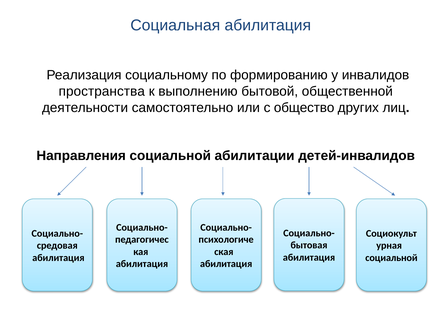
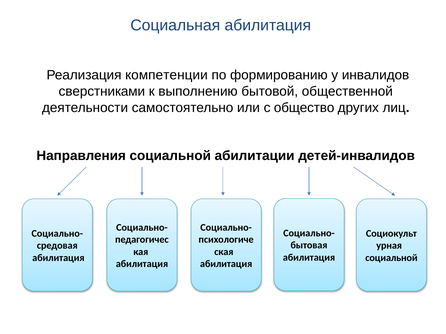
социальному: социальному -> компетенции (166, 75)
пространства: пространства -> сверстниками (102, 92)
